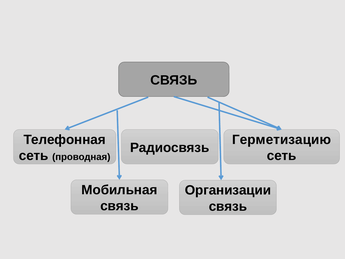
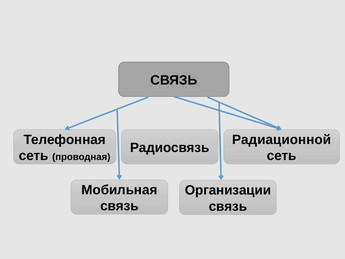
Герметизацию: Герметизацию -> Радиационной (282, 139)
